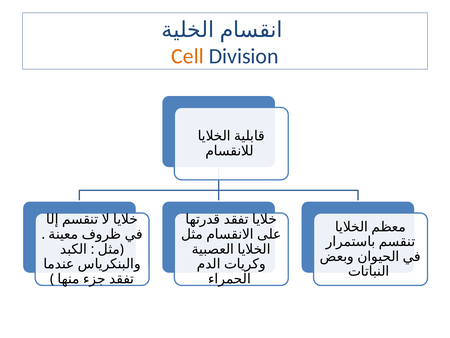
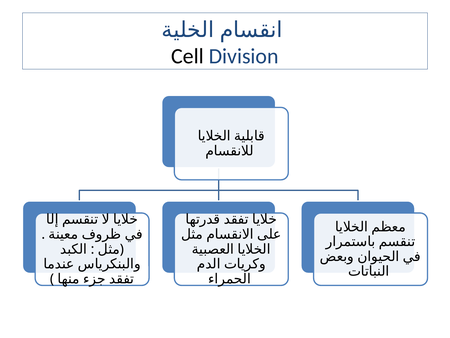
Cell colour: orange -> black (187, 56)
